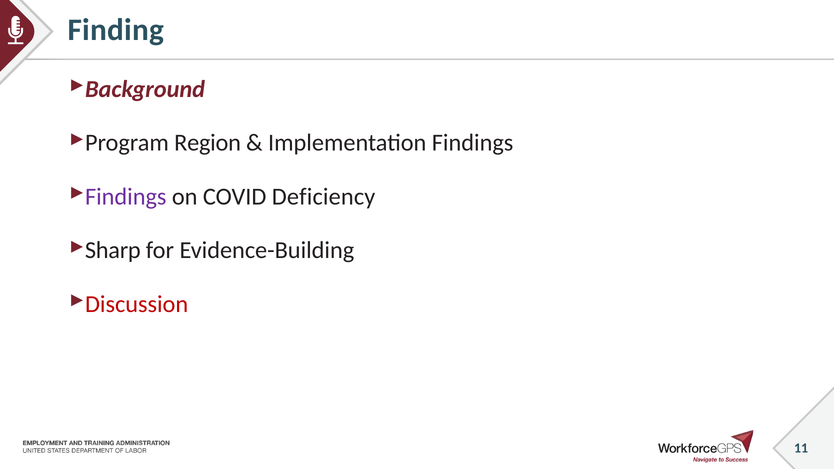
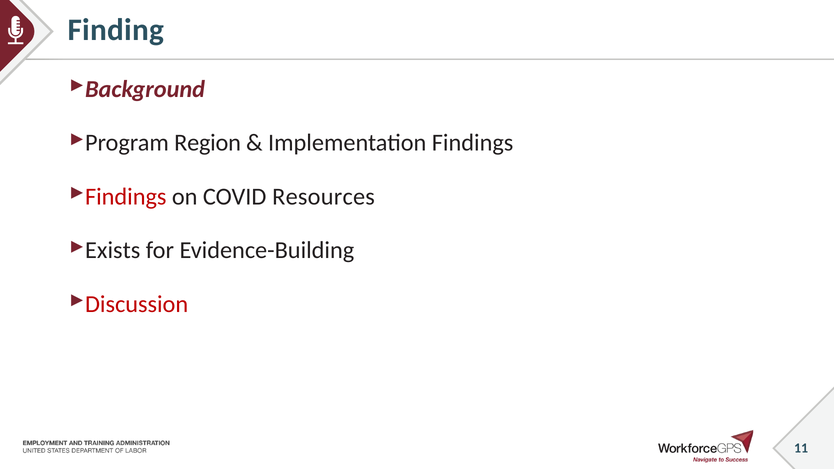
Findings colour: purple -> red (126, 197)
Deficiency: Deficiency -> Resources (324, 197)
Sharp: Sharp -> Exists (113, 250)
